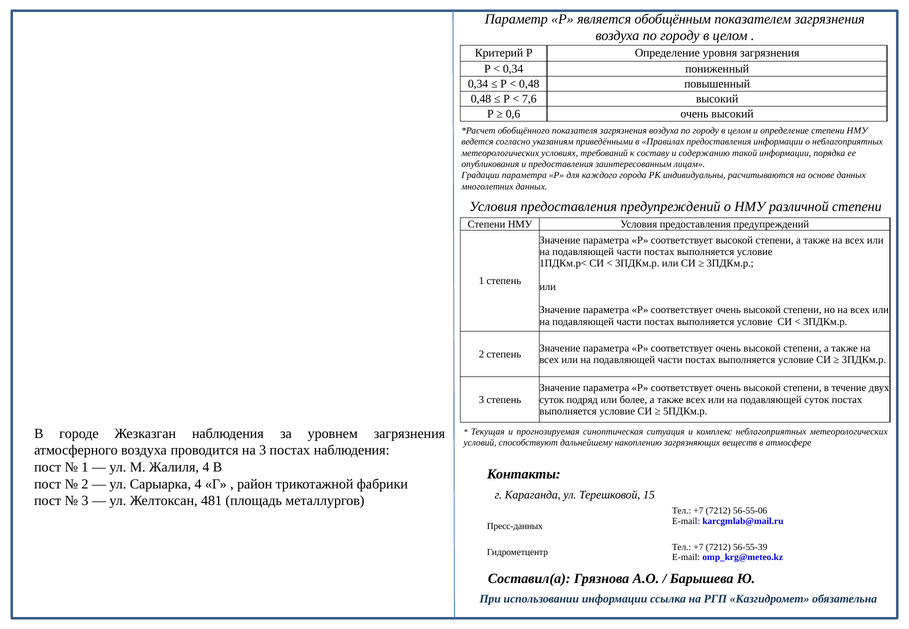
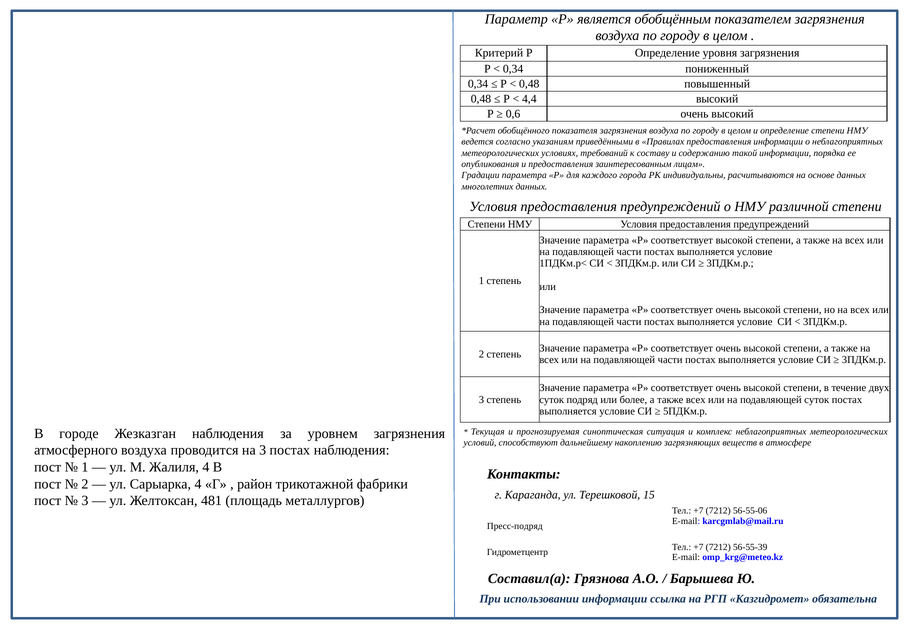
7,6: 7,6 -> 4,4 (529, 99)
Пресс-данных: Пресс-данных -> Пресс-подряд (515, 527)
